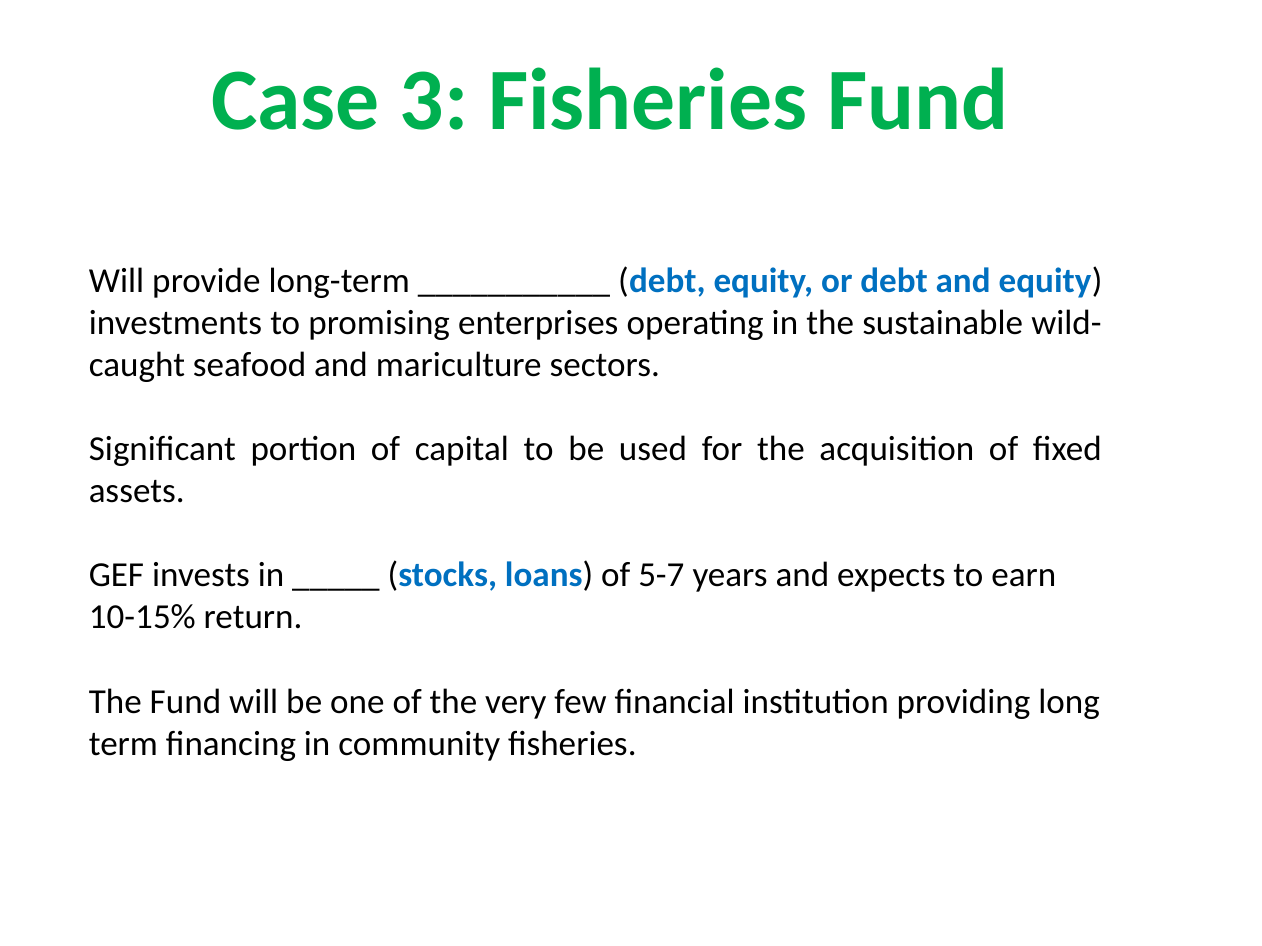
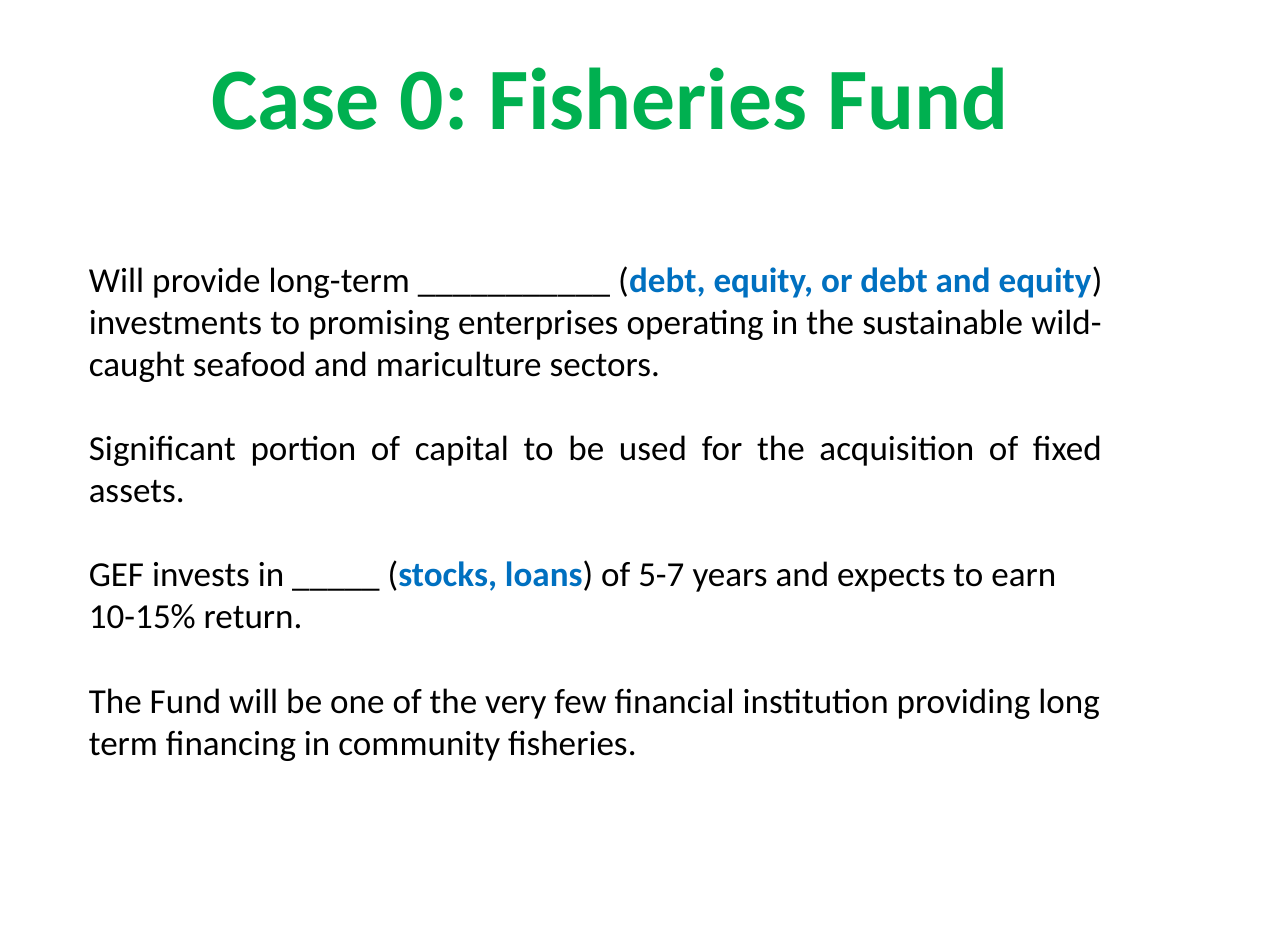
3: 3 -> 0 (434, 101)
